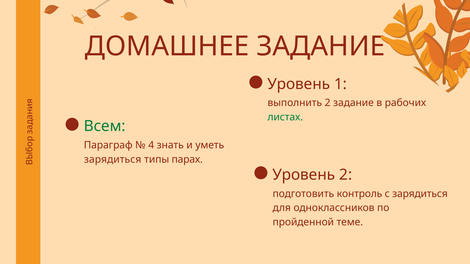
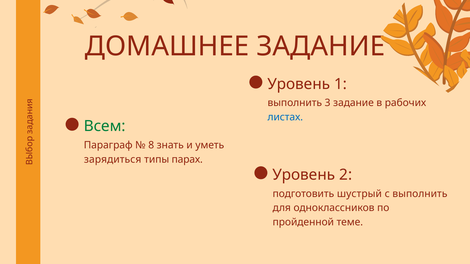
выполнить 2: 2 -> 3 (328, 103)
листах colour: green -> blue (285, 117)
4: 4 -> 8 (151, 145)
контроль: контроль -> шустрый (359, 194)
с зарядиться: зарядиться -> выполнить (420, 194)
